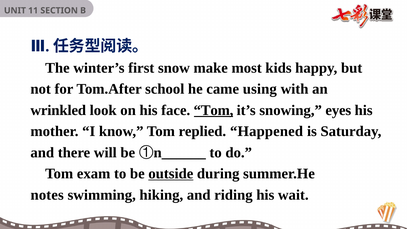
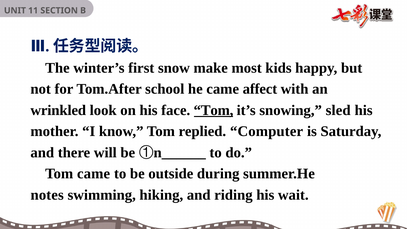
using: using -> affect (260, 89)
eyes: eyes -> sled (338, 110)
Happened: Happened -> Computer (267, 131)
Tom exam: exam -> came (94, 174)
outside underline: present -> none (171, 174)
